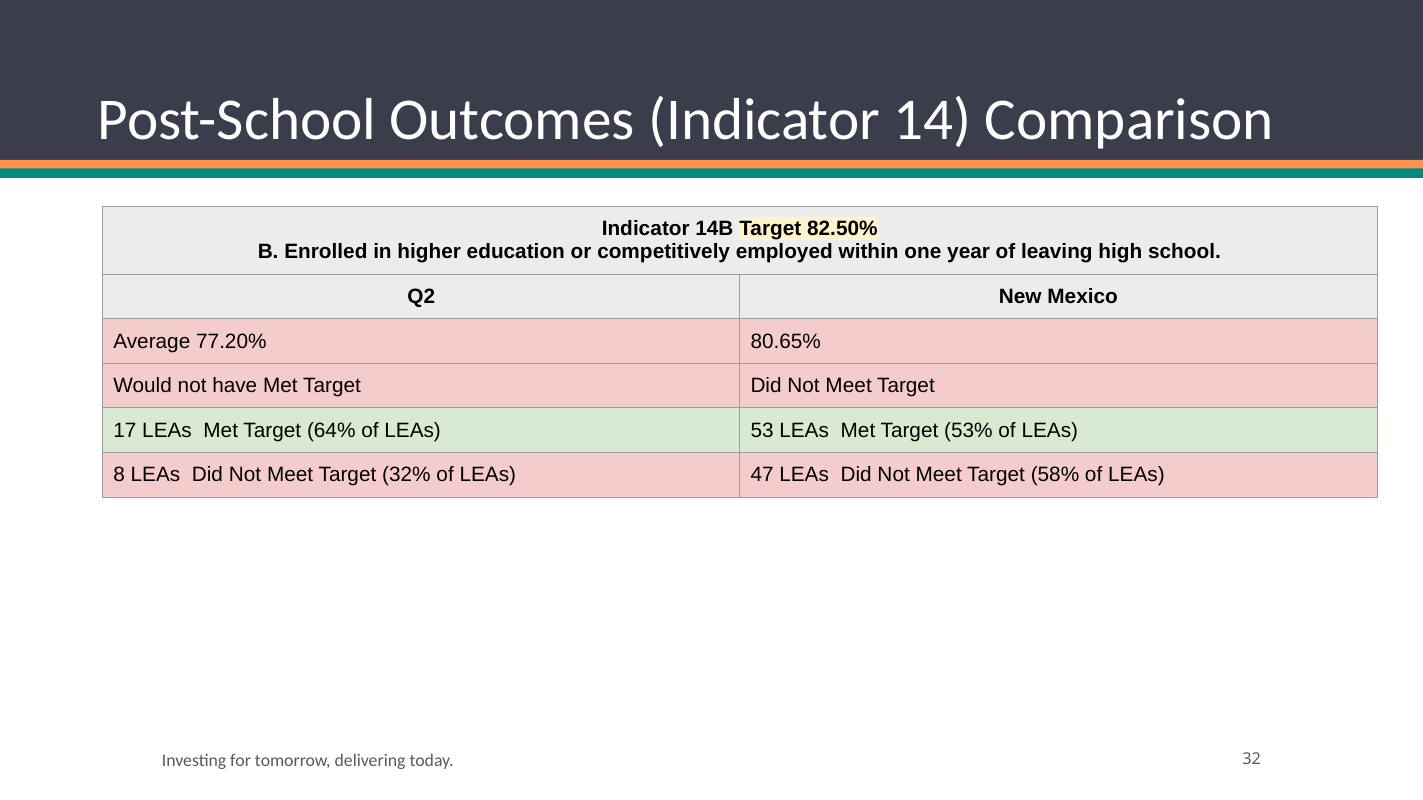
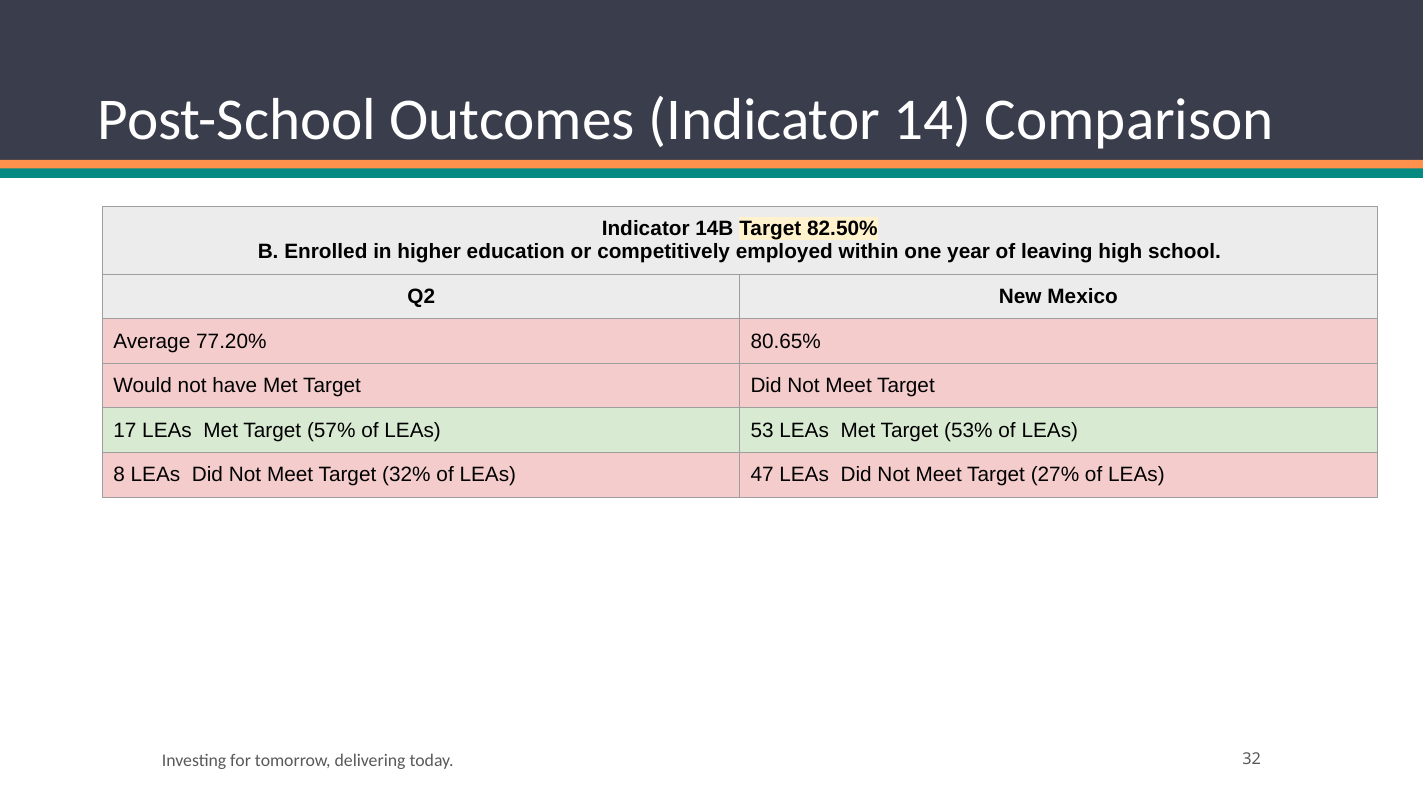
64%: 64% -> 57% (331, 431)
58%: 58% -> 27% (1055, 475)
